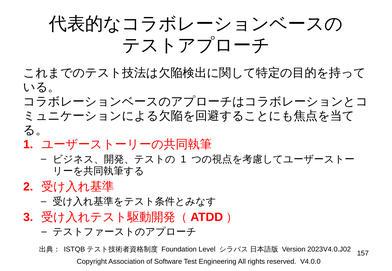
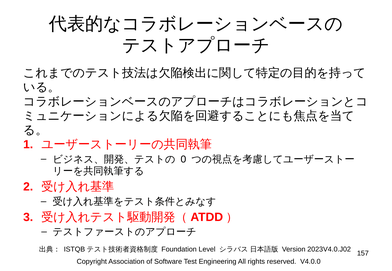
1: 1 -> 0 (183, 159)
